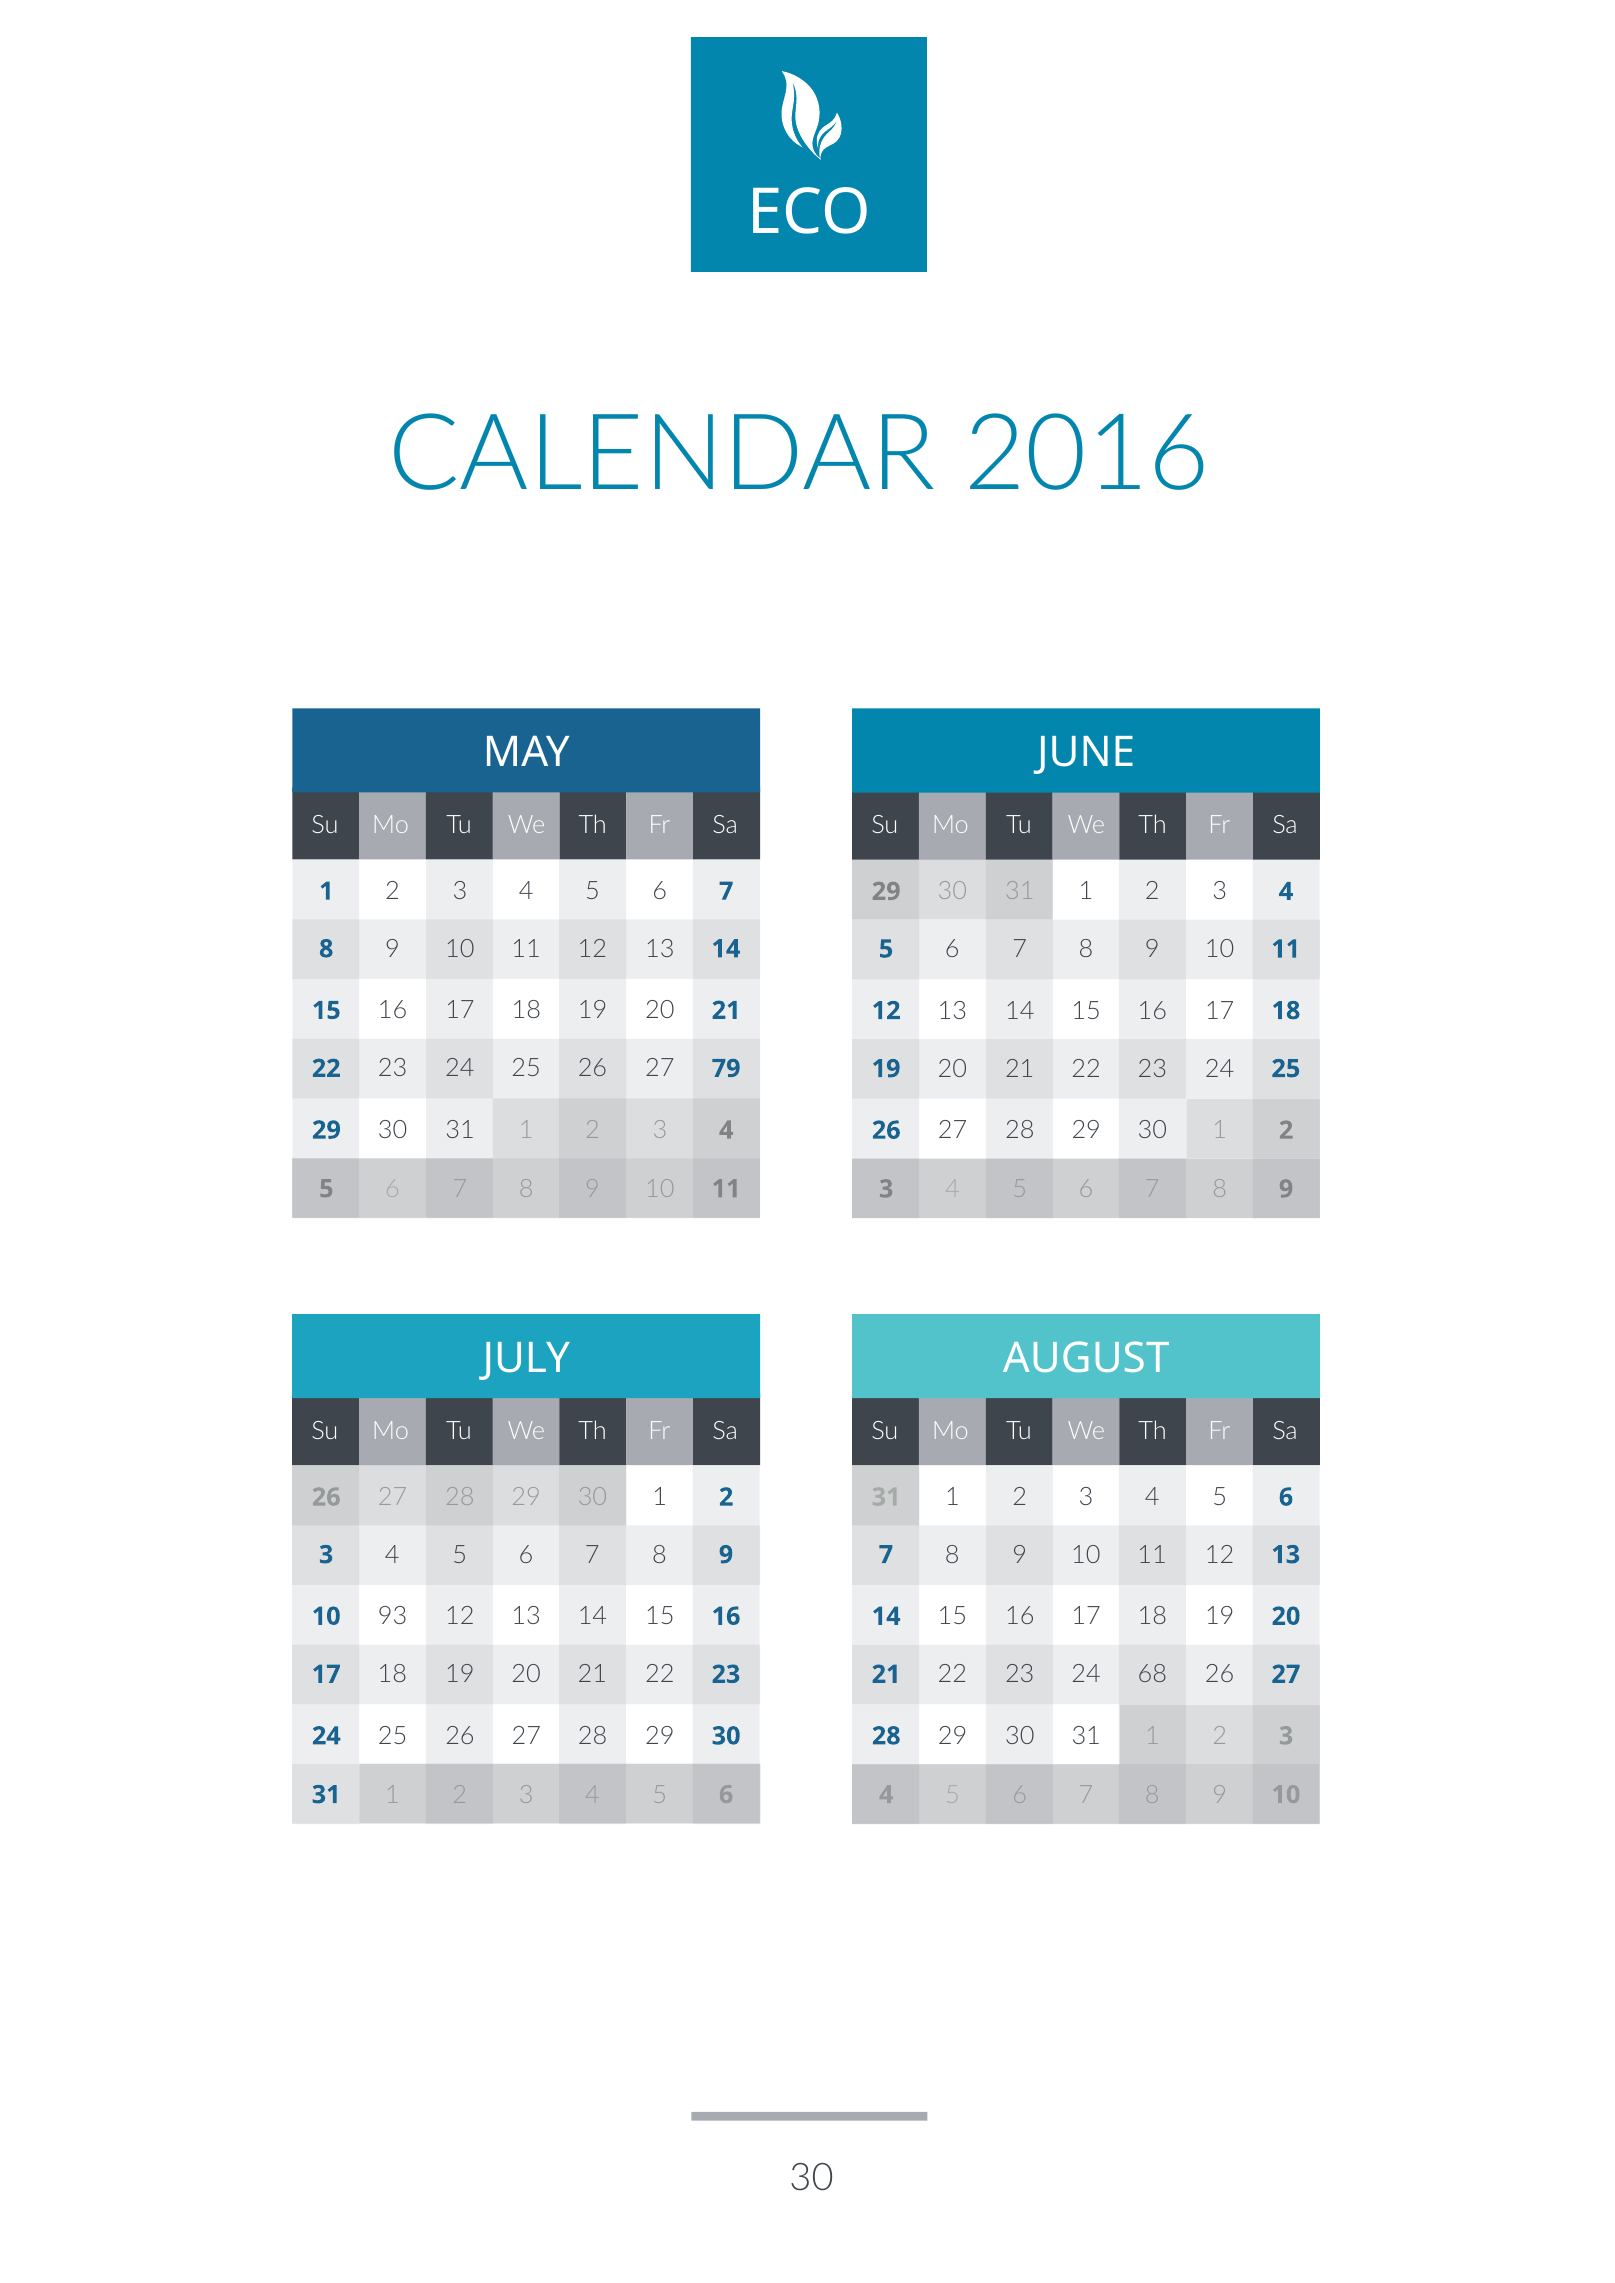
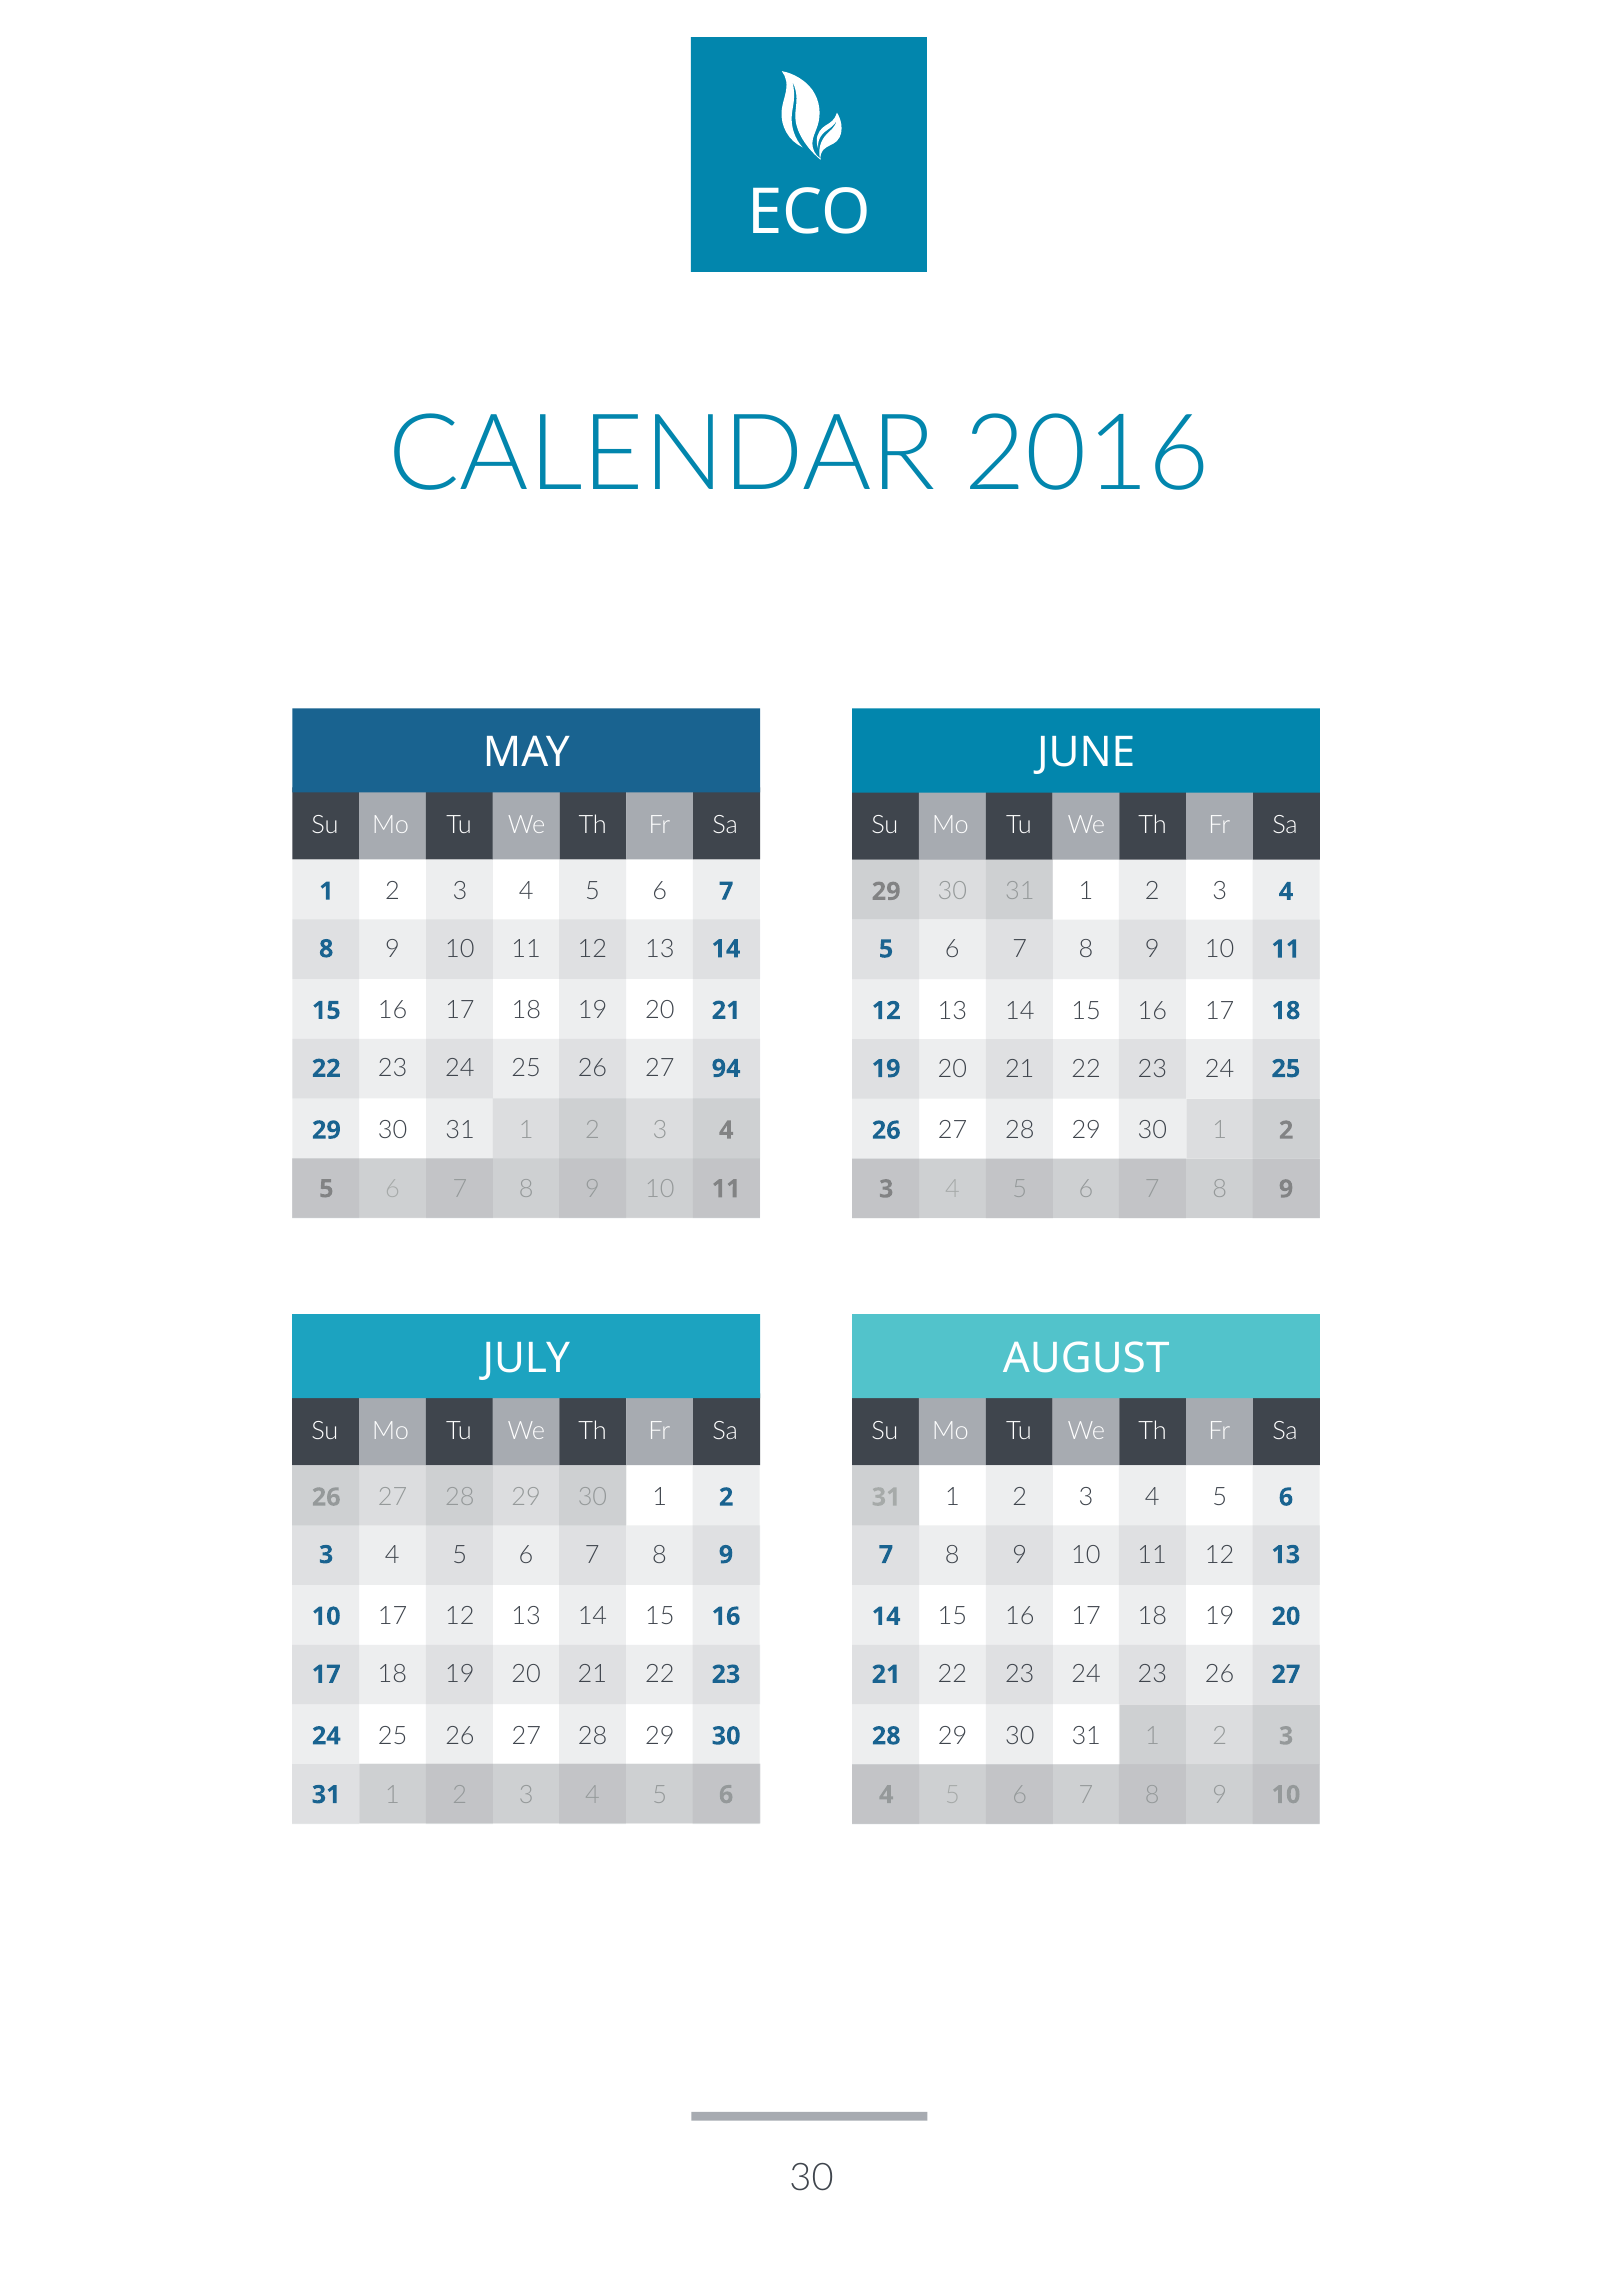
79: 79 -> 94 (726, 1069)
10 93: 93 -> 17 (393, 1616)
24 68: 68 -> 23 (1152, 1674)
